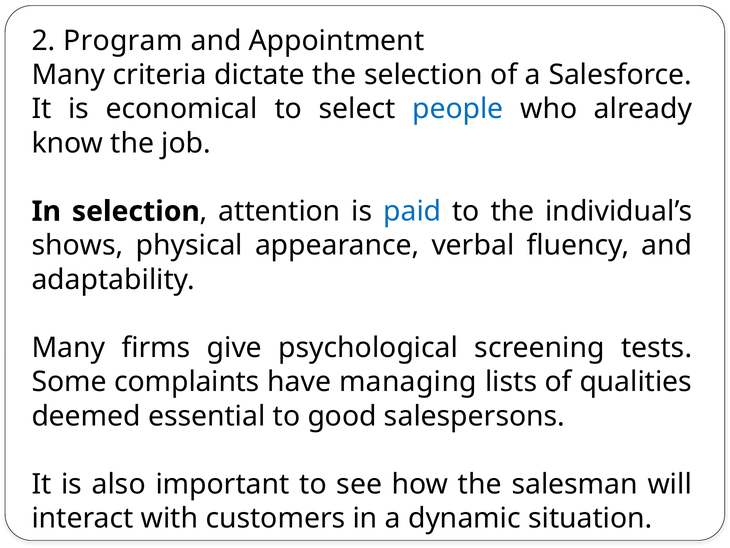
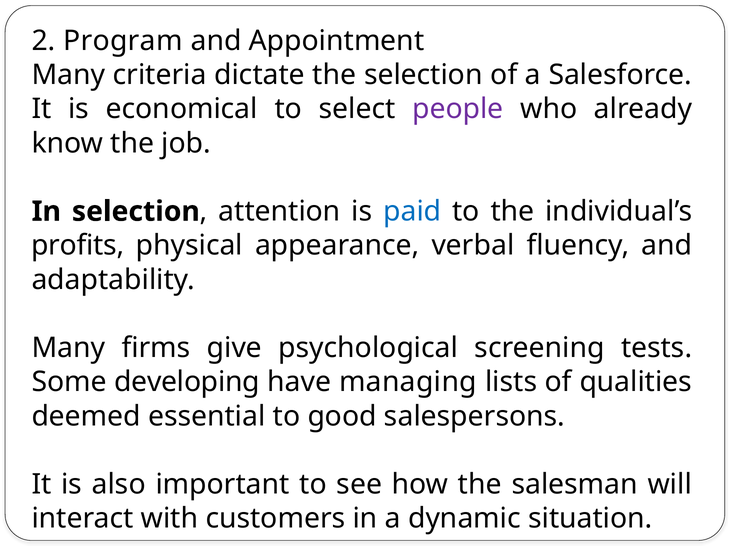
people colour: blue -> purple (458, 109)
shows: shows -> profits (78, 245)
complaints: complaints -> developing (187, 382)
